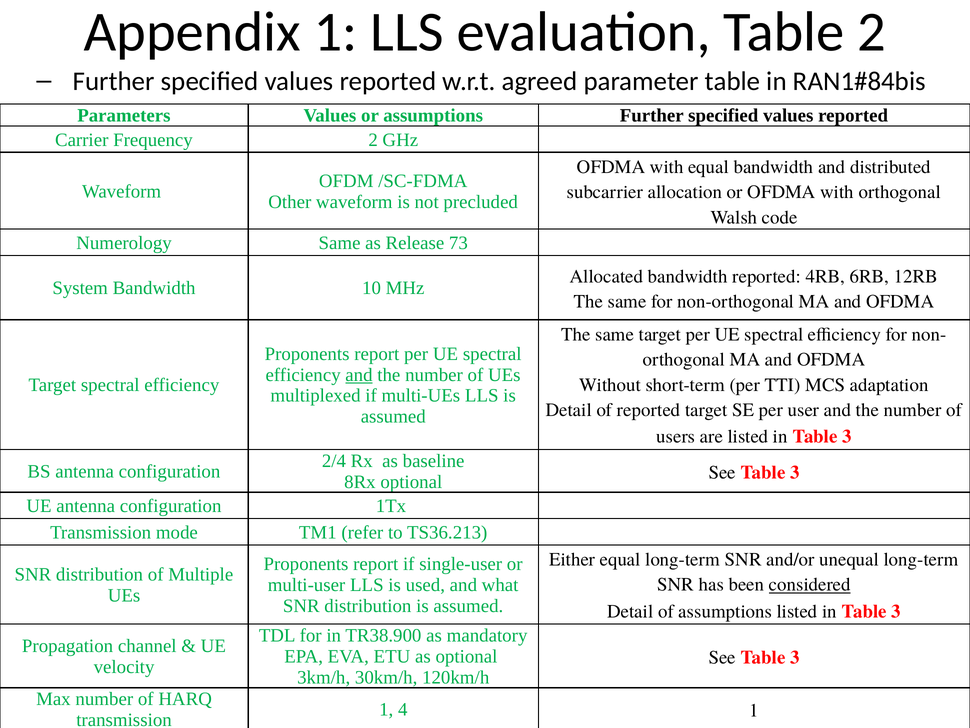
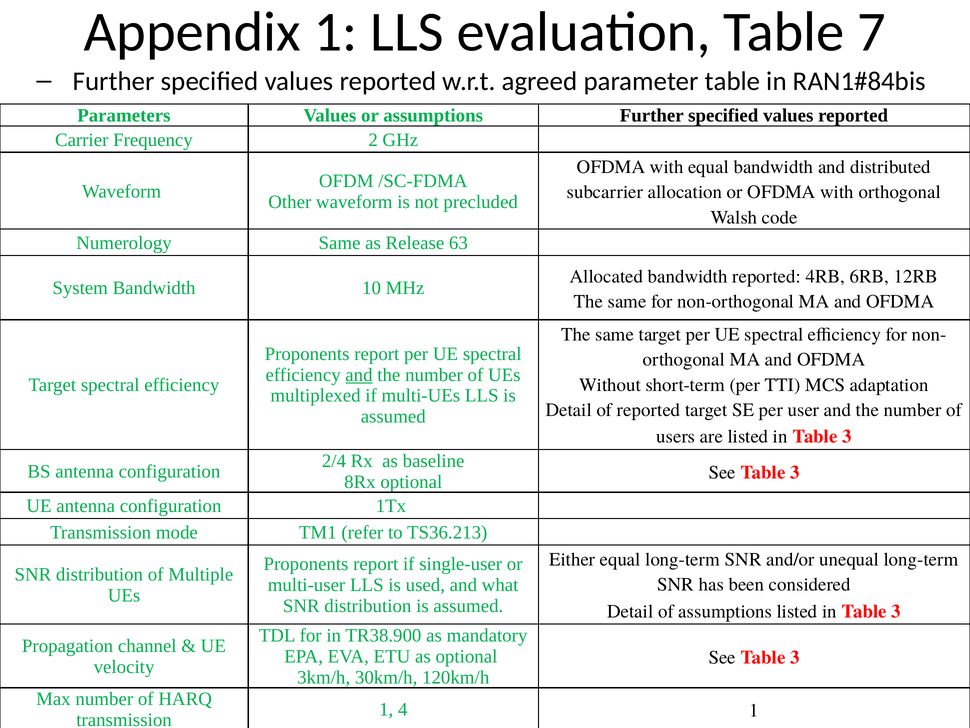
Table 2: 2 -> 7 (872, 32)
73: 73 -> 63 (458, 243)
considered underline: present -> none (810, 584)
